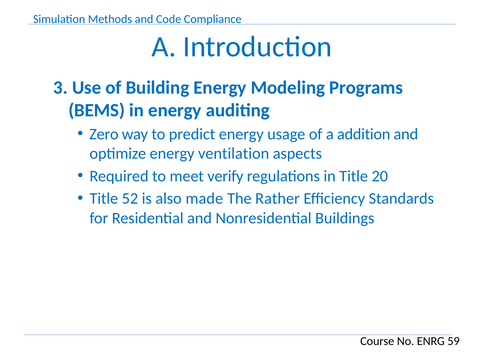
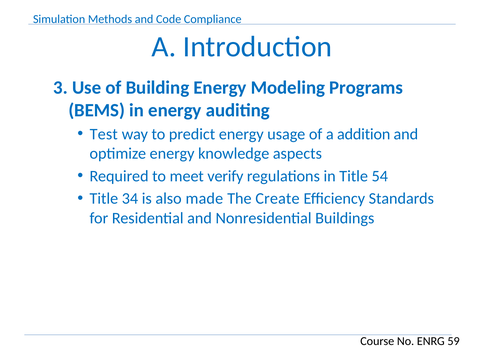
Zero: Zero -> Test (104, 134)
ventilation: ventilation -> knowledge (234, 153)
20: 20 -> 54 (380, 176)
52: 52 -> 34 (130, 199)
Rather: Rather -> Create (277, 199)
